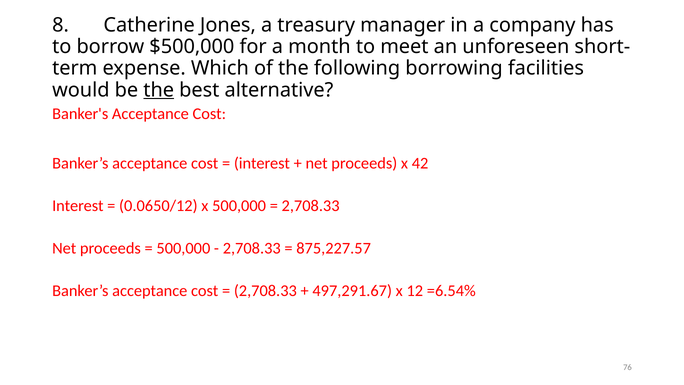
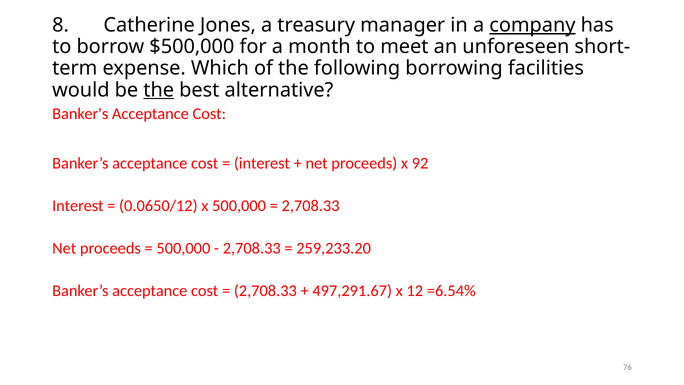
company underline: none -> present (532, 25)
42: 42 -> 92 (420, 163)
875,227.57: 875,227.57 -> 259,233.20 (334, 248)
